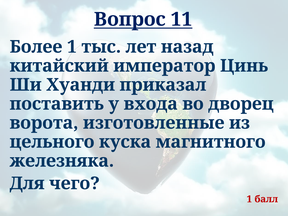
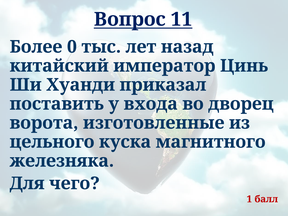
Более 1: 1 -> 0 (72, 47)
